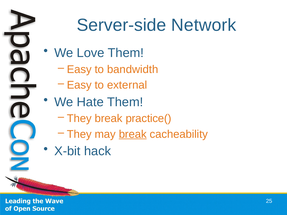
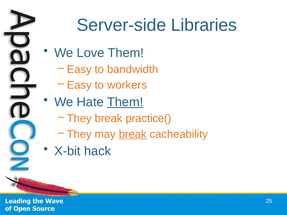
Network: Network -> Libraries (204, 25)
external: external -> workers (127, 85)
Them underline: none -> present (125, 102)
